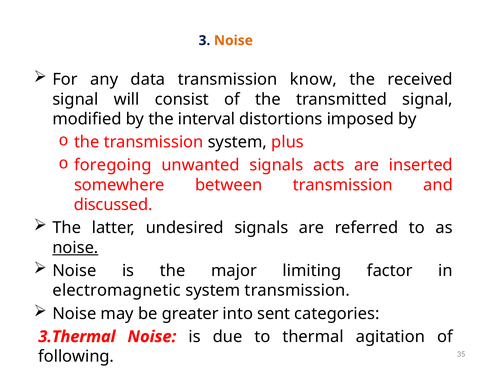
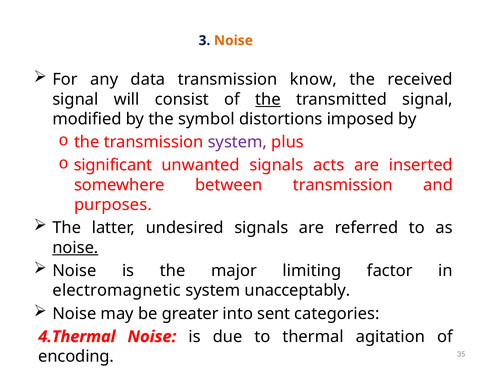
the underline: none -> present (268, 99)
interval: interval -> symbol (206, 119)
system colour: black -> purple (237, 142)
foregoing: foregoing -> significant (113, 165)
discussed: discussed -> purposes (113, 205)
system transmission: transmission -> unacceptably (297, 291)
3.Thermal: 3.Thermal -> 4.Thermal (77, 337)
following: following -> encoding (76, 357)
